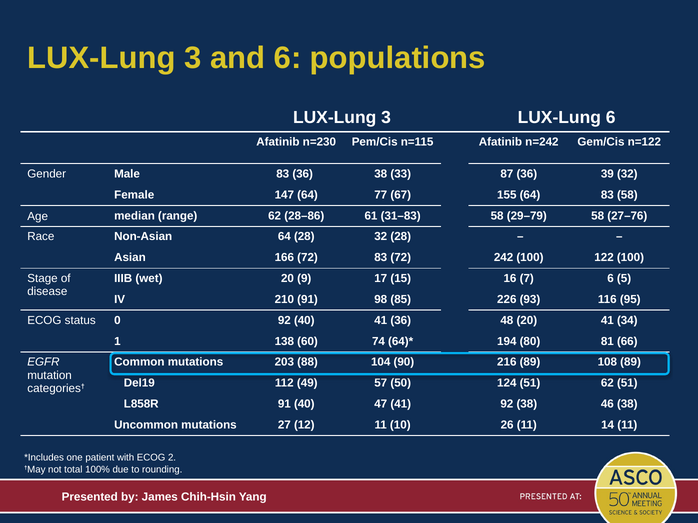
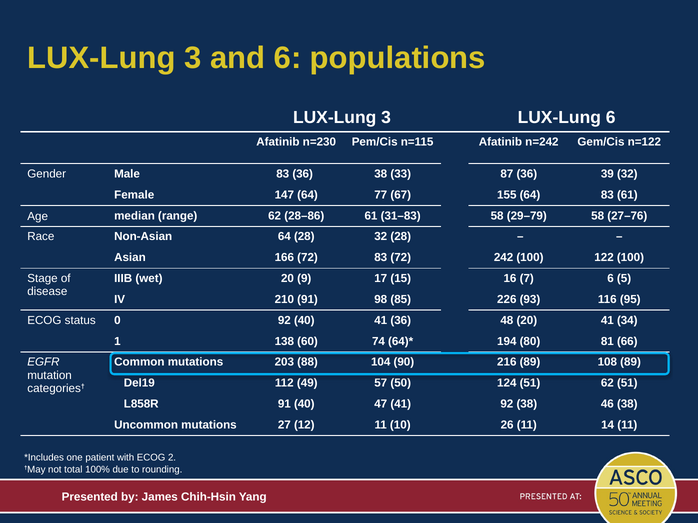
83 58: 58 -> 61 (627, 195)
